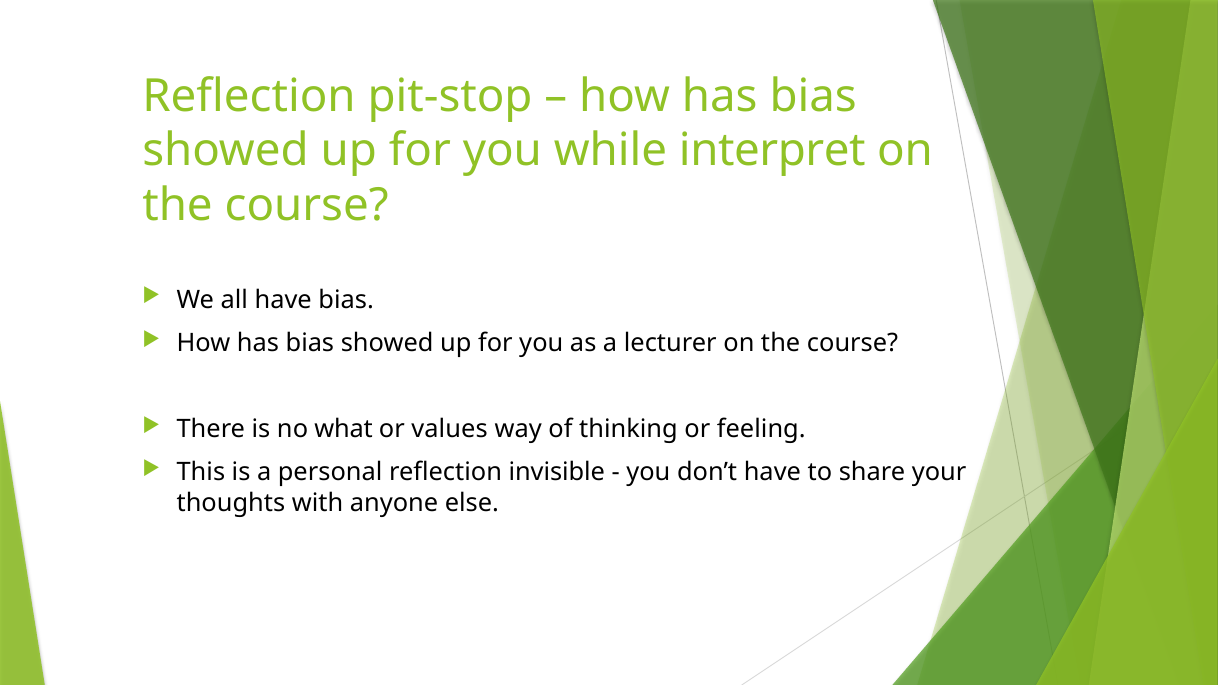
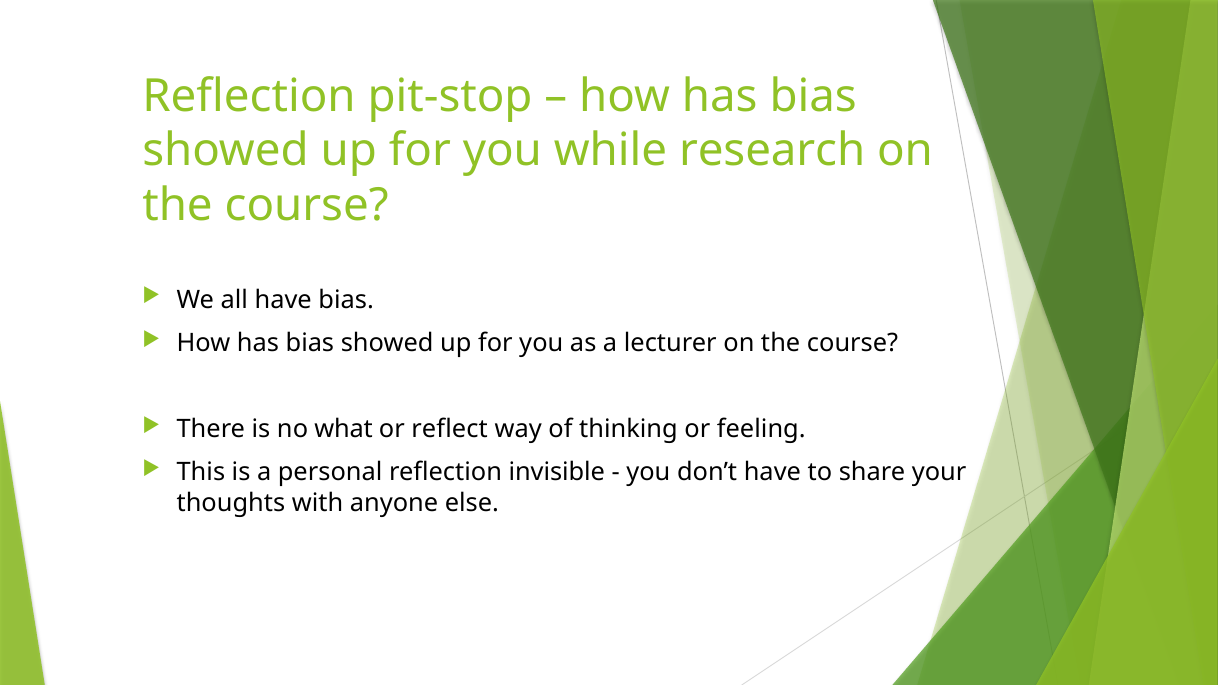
interpret: interpret -> research (772, 151)
values: values -> reflect (450, 430)
